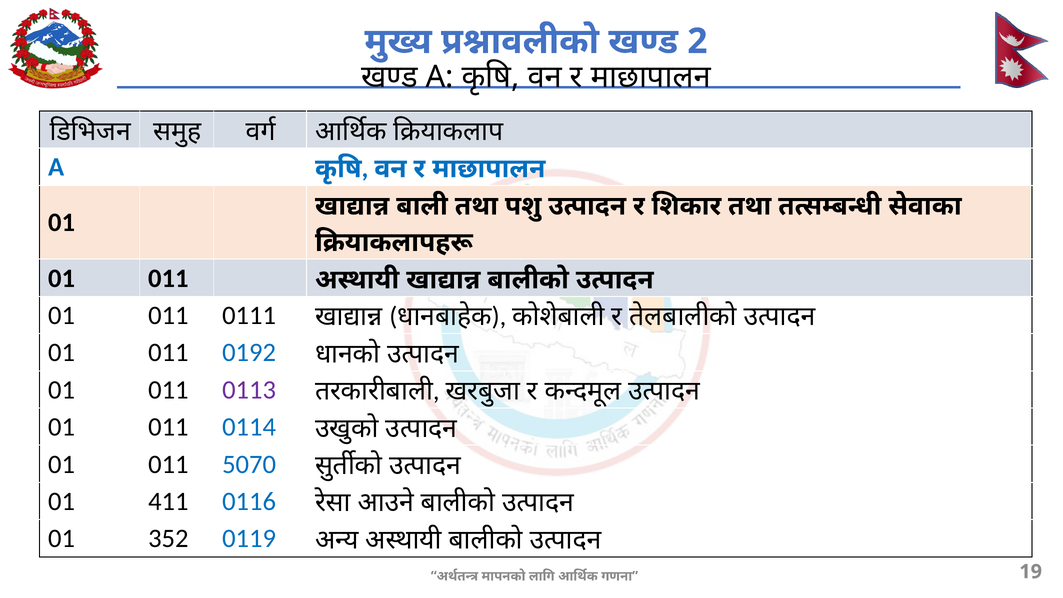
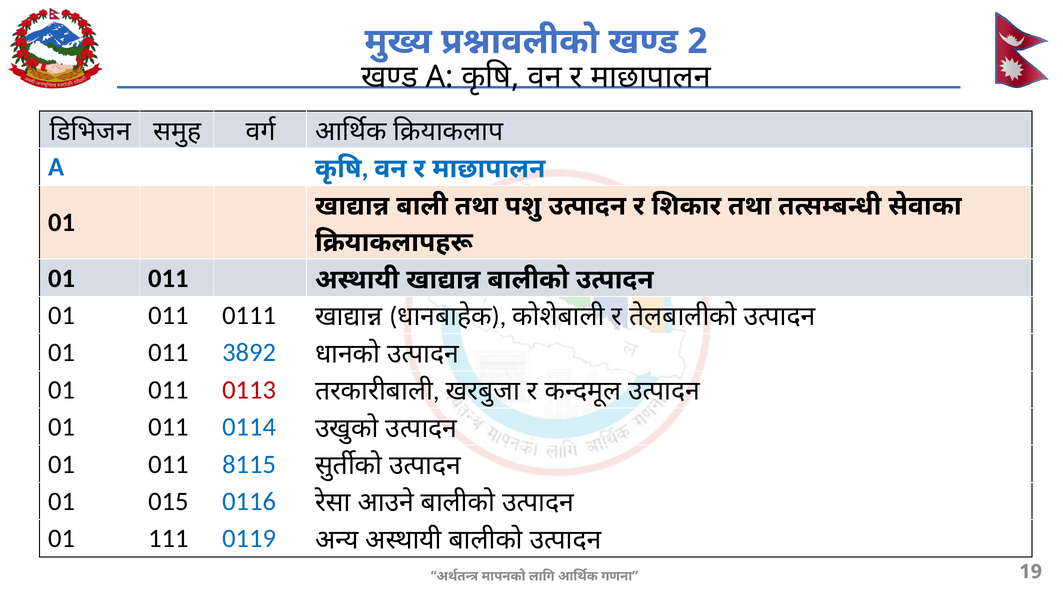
0192: 0192 -> 3892 (249, 353)
0113 colour: purple -> red (249, 390)
5070: 5070 -> 8115 (249, 464)
411: 411 -> 015 (168, 501)
352: 352 -> 111 (168, 539)
